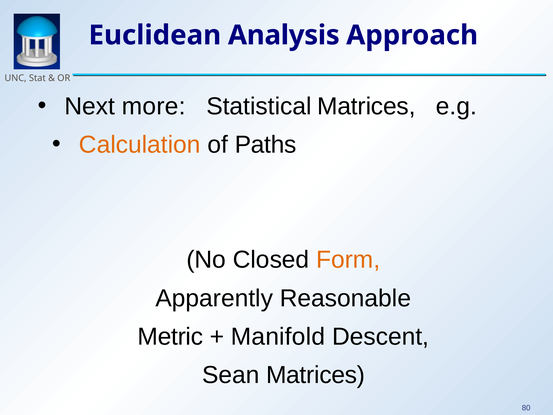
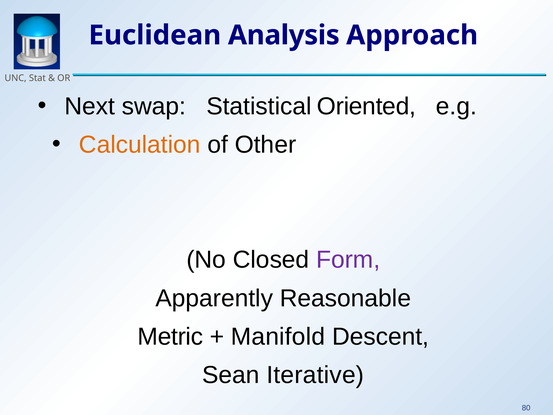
more: more -> swap (154, 106)
Statistical Matrices: Matrices -> Oriented (366, 106)
Paths: Paths -> Other (265, 145)
Form colour: orange -> purple (348, 260)
Sean Matrices: Matrices -> Iterative (315, 375)
